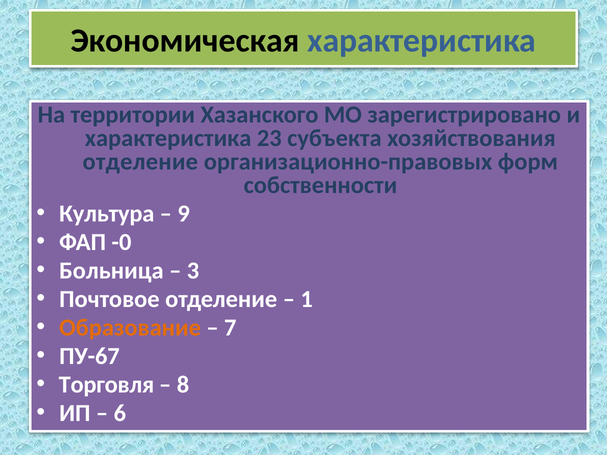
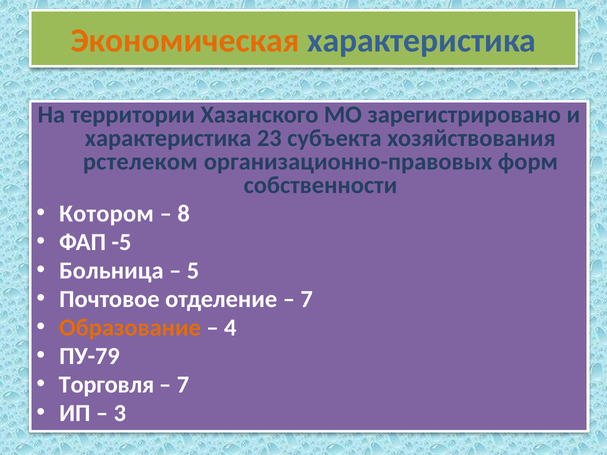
Экономическая colour: black -> orange (185, 41)
отделение: отделение -> рстелеком (140, 162)
Культура: Культура -> Котором (107, 214)
9: 9 -> 8 (184, 214)
-0: -0 -> -5 (121, 242)
3: 3 -> 5 (193, 271)
1: 1 -> 7 (307, 299)
7: 7 -> 4 (230, 328)
ПУ-67: ПУ-67 -> ПУ-79 (89, 357)
8: 8 -> 7 (183, 385)
6: 6 -> 3 (120, 414)
